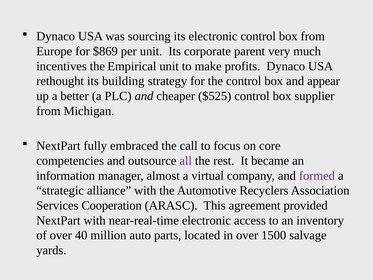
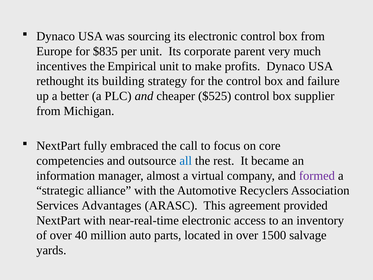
$869: $869 -> $835 (105, 51)
appear: appear -> failure (323, 81)
all colour: purple -> blue (186, 161)
Cooperation: Cooperation -> Advantages (112, 205)
